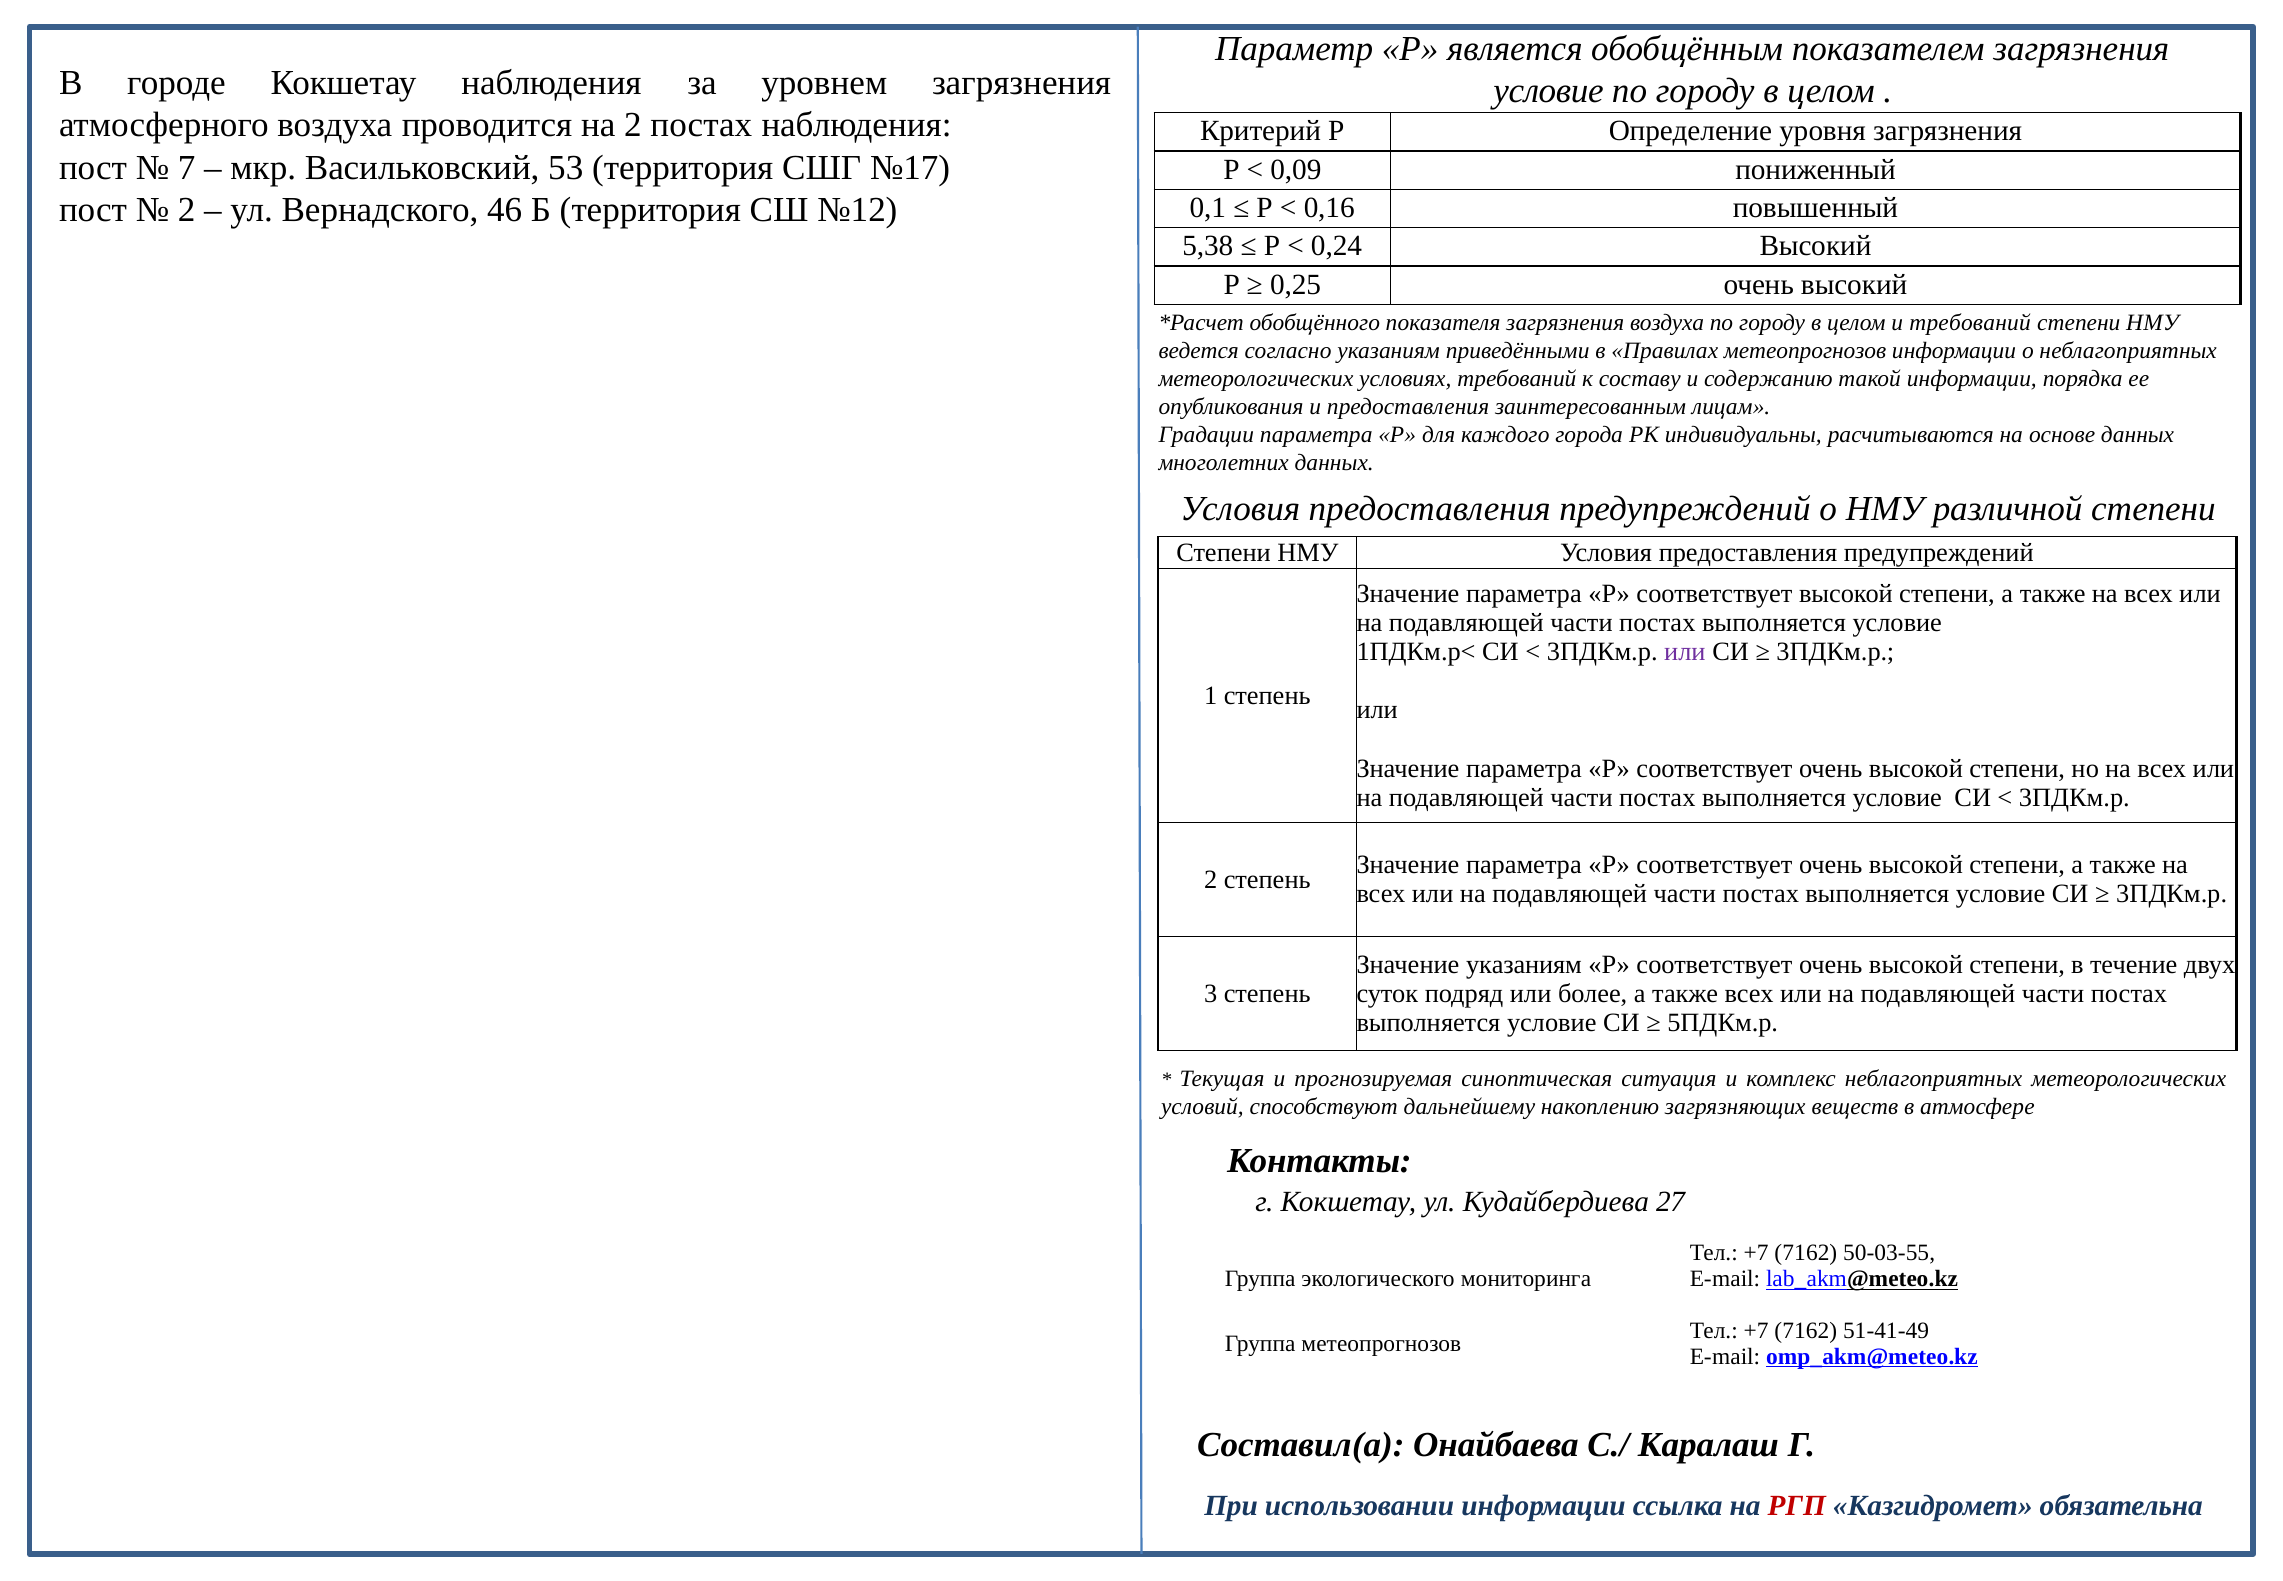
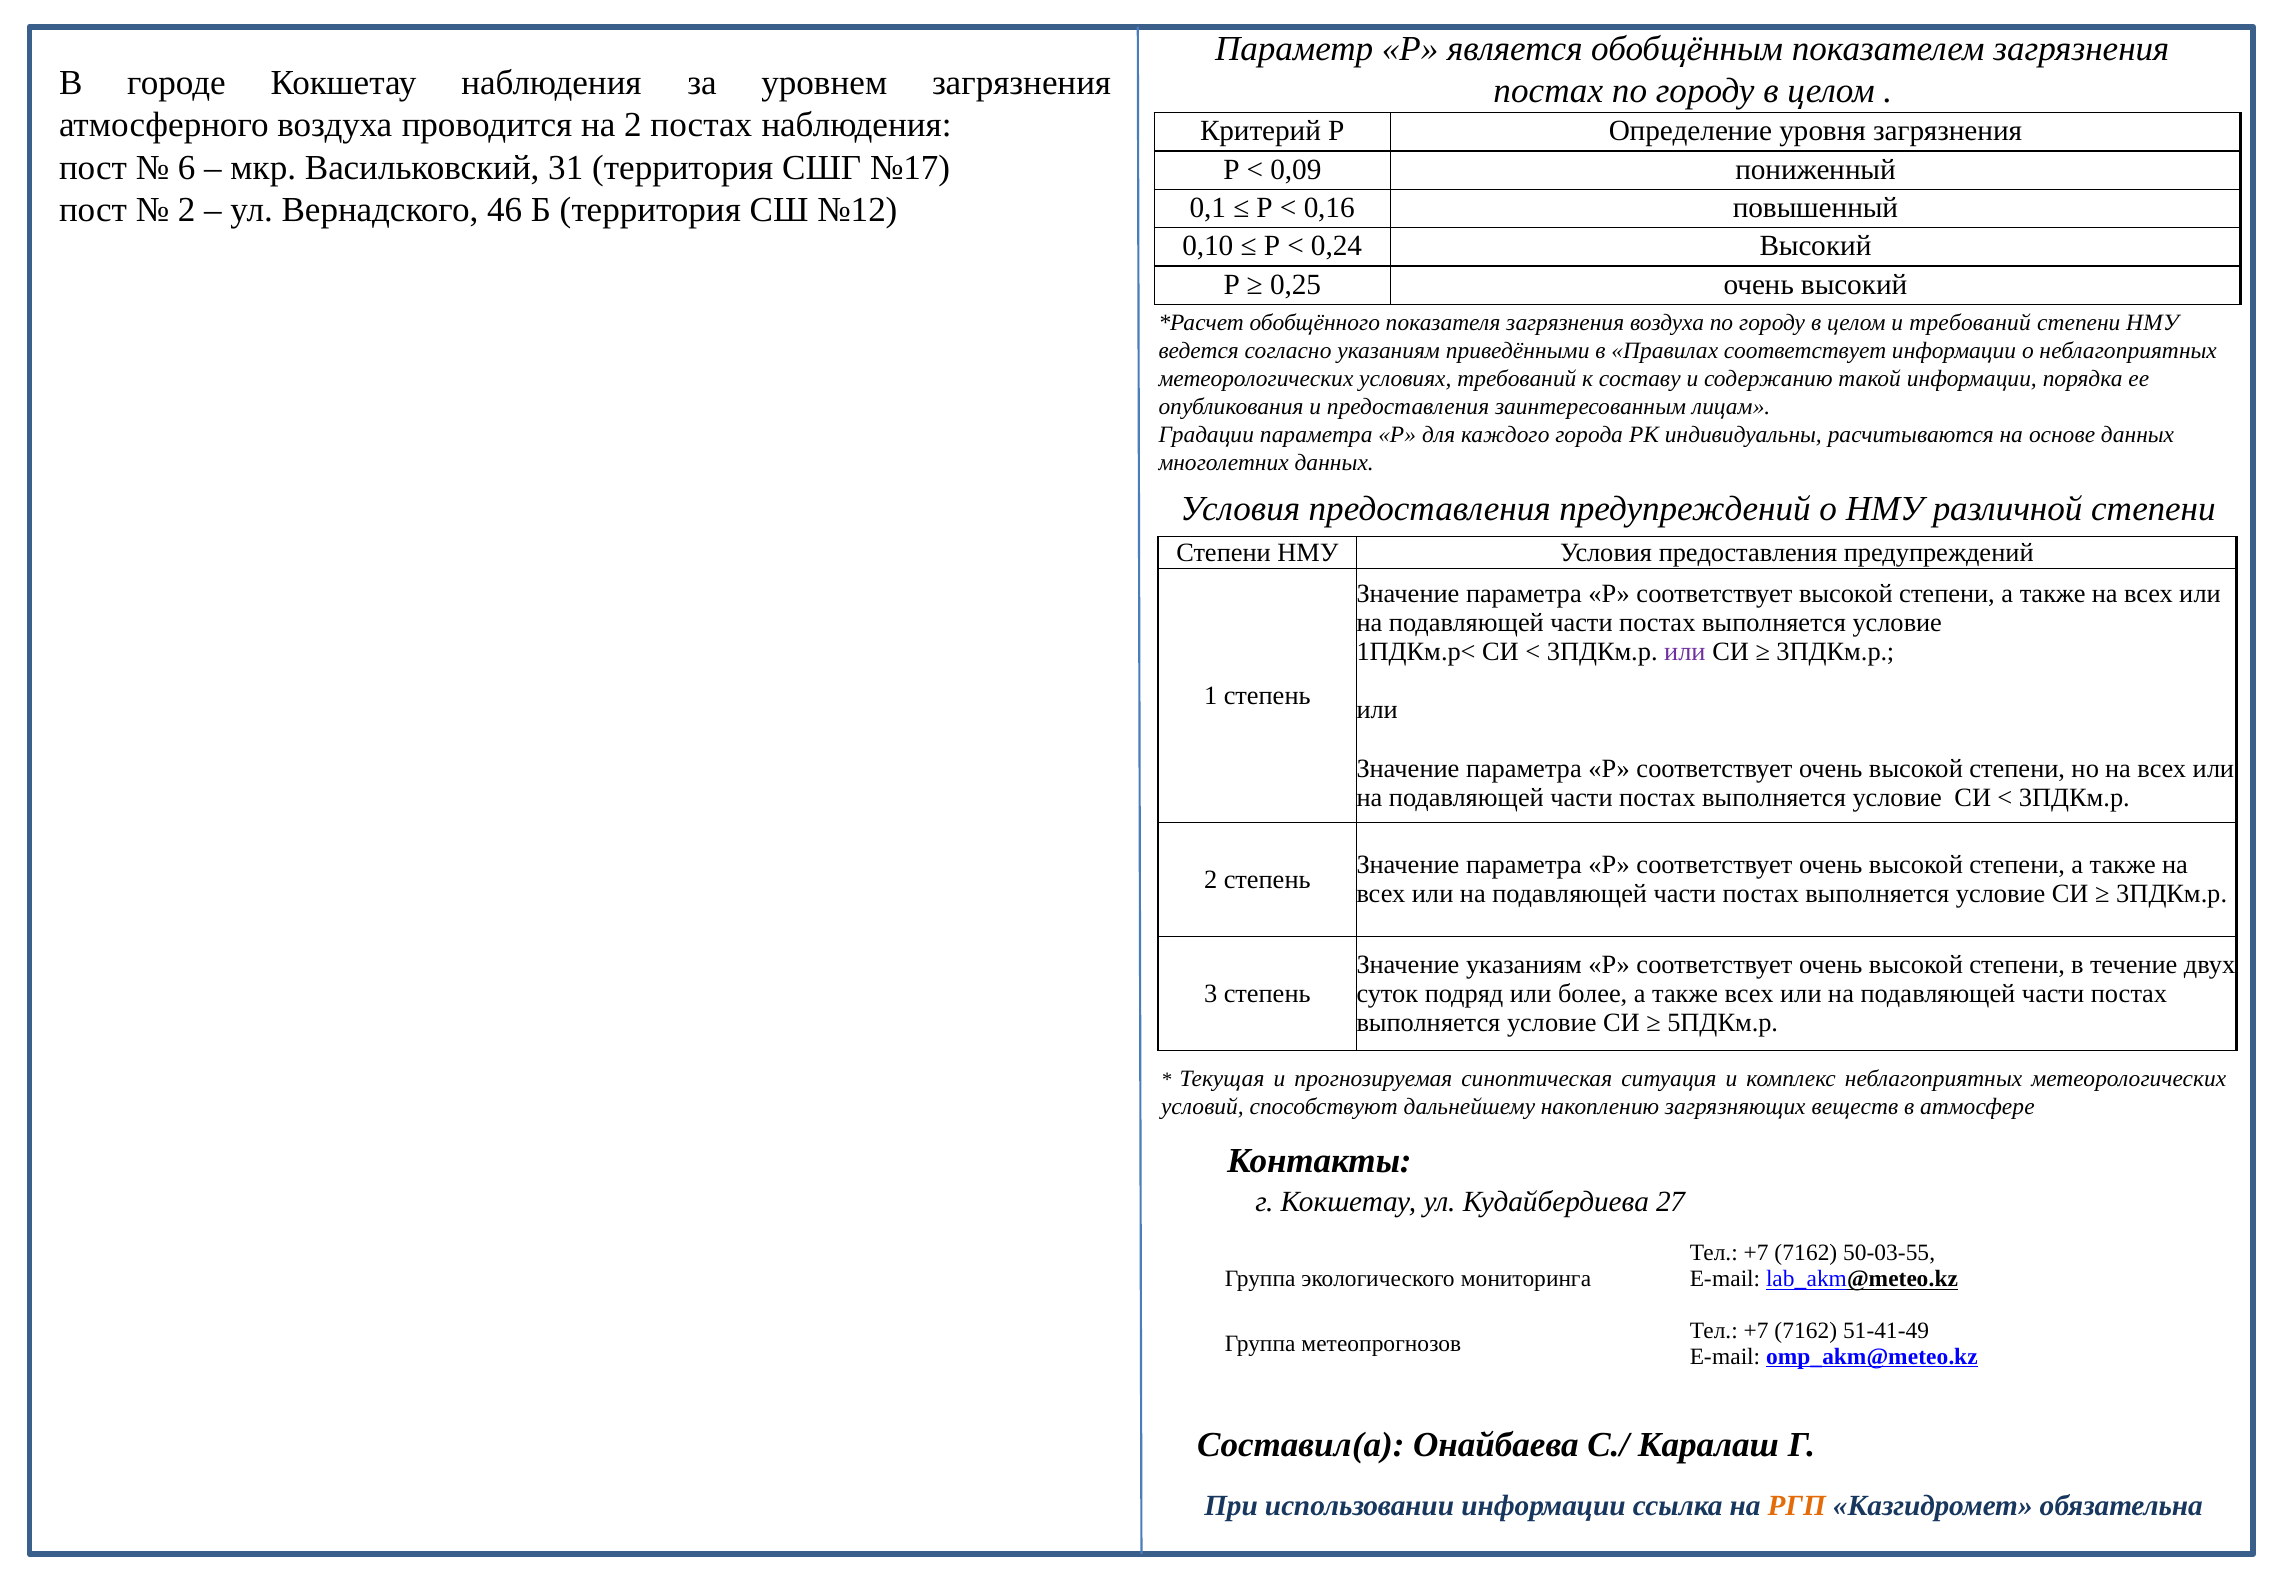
условие: условие -> постах (1548, 91)
7: 7 -> 6 (187, 167)
53: 53 -> 31 (566, 167)
5,38: 5,38 -> 0,10 (1208, 246)
Правилах метеопрогнозов: метеопрогнозов -> соответствует (1805, 351)
РГП colour: red -> orange (1797, 1505)
